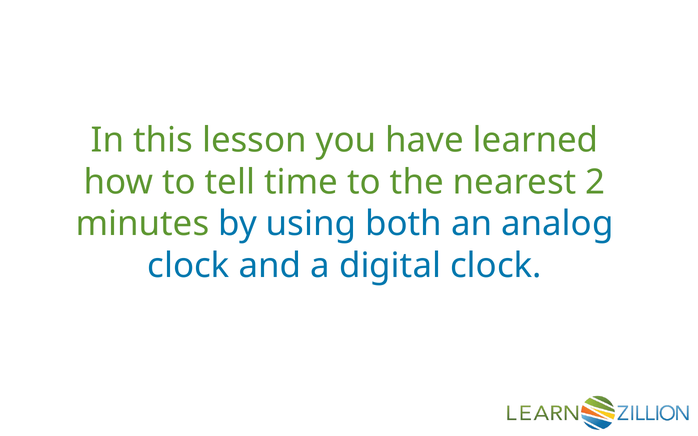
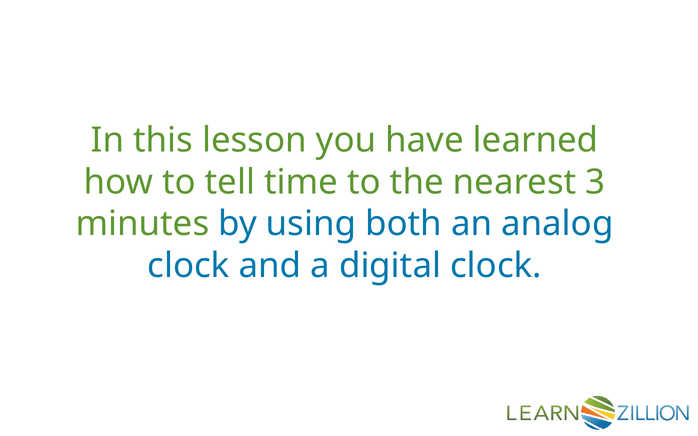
2: 2 -> 3 (595, 182)
